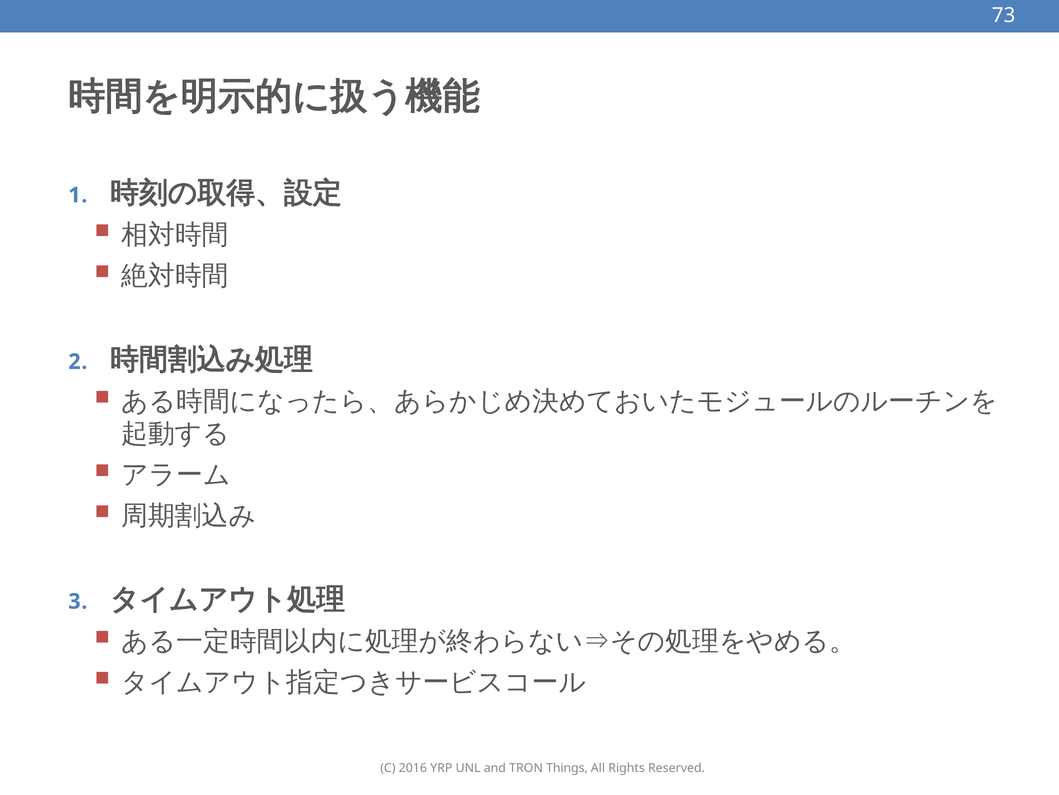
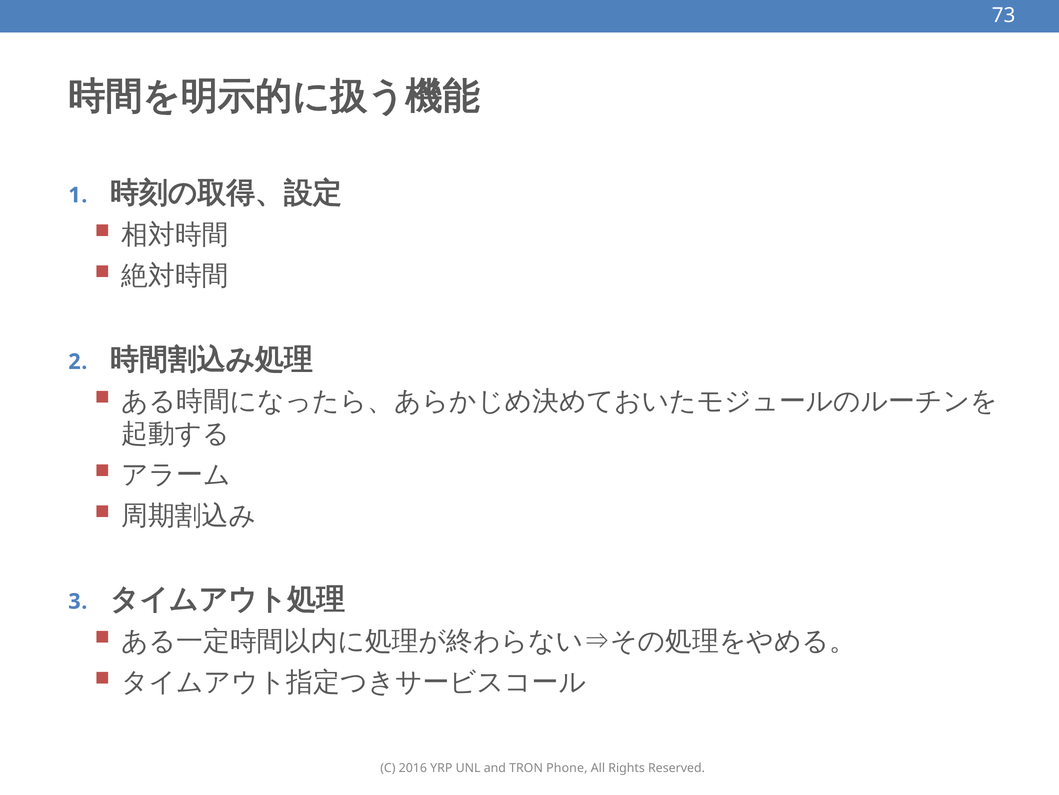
Things: Things -> Phone (567, 768)
